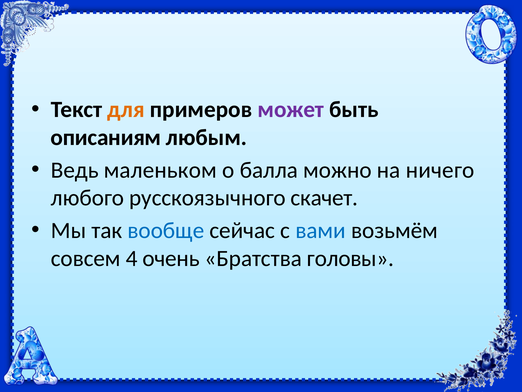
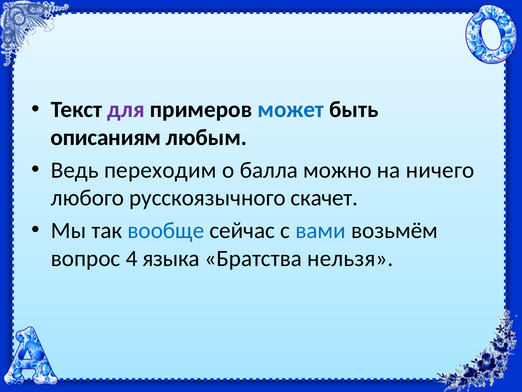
для colour: orange -> purple (126, 110)
может colour: purple -> blue (291, 110)
маленьком: маленьком -> переходим (160, 170)
совсем: совсем -> вопрос (86, 258)
очень: очень -> языка (171, 258)
головы: головы -> нельзя (350, 258)
